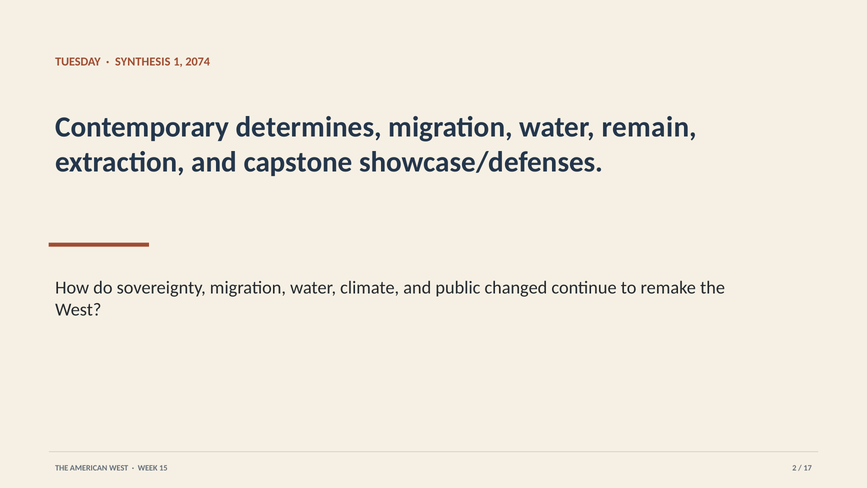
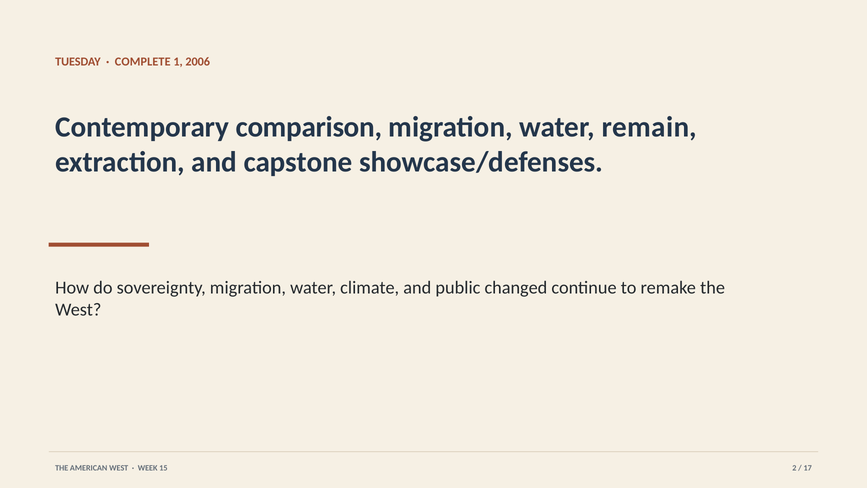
SYNTHESIS: SYNTHESIS -> COMPLETE (143, 61)
2074: 2074 -> 2006 (198, 61)
determines: determines -> comparison (309, 127)
